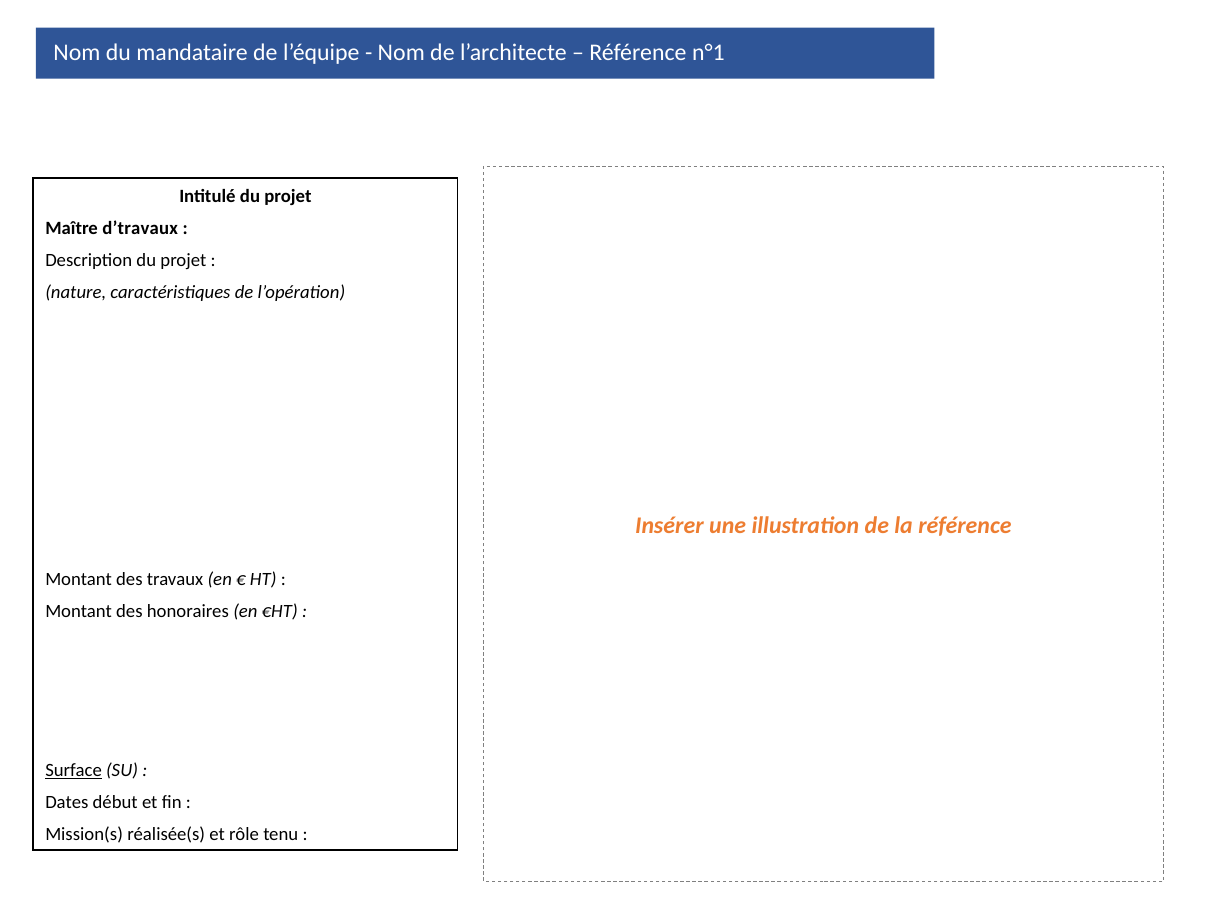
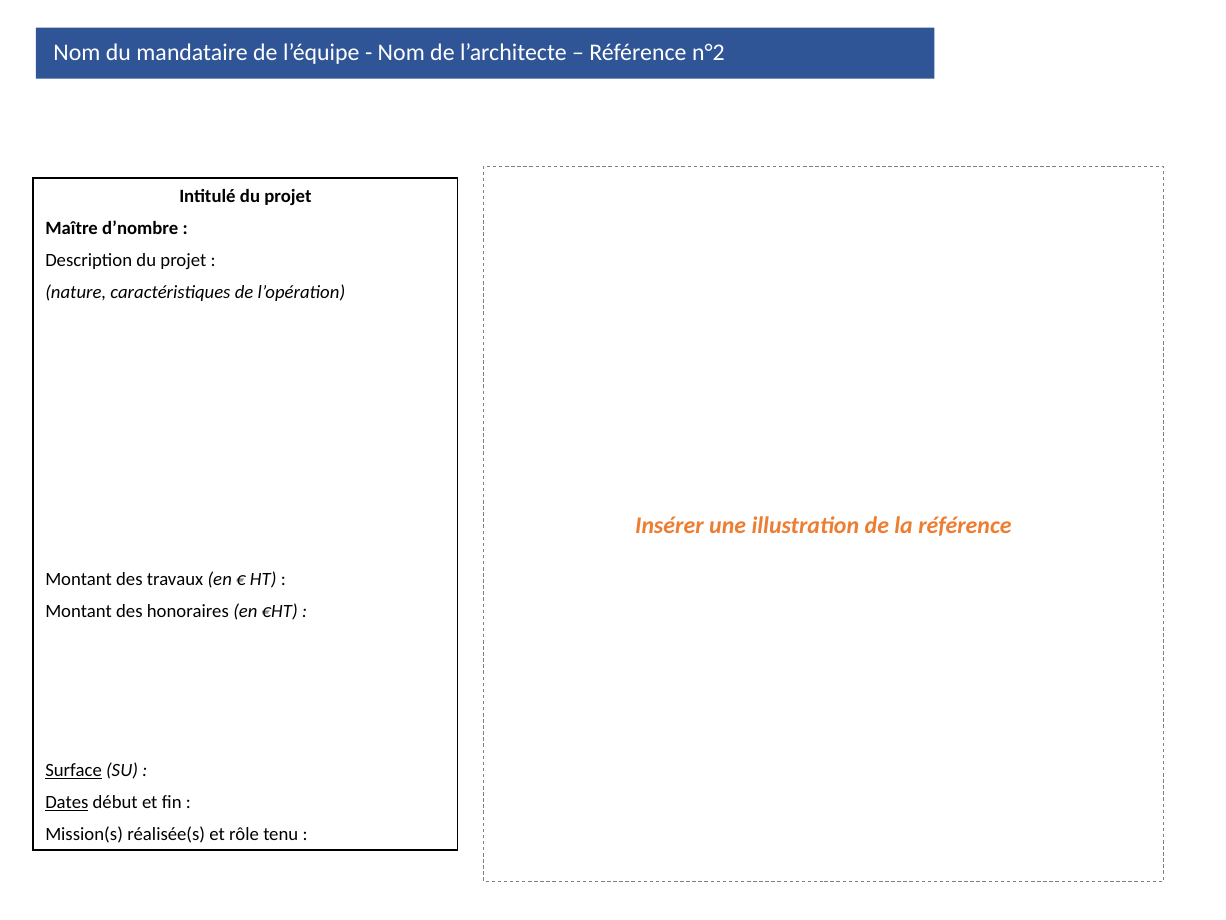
n°1: n°1 -> n°2 (708, 53)
d’travaux: d’travaux -> d’nombre (140, 228)
Dates underline: none -> present (67, 802)
